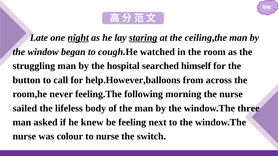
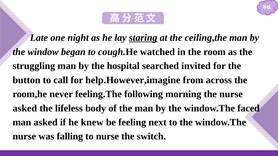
night underline: present -> none (78, 38)
himself: himself -> invited (196, 66)
help.However,balloons: help.However,balloons -> help.However,imagine (133, 80)
sailed: sailed -> asked (25, 108)
three: three -> faced (249, 108)
colour: colour -> falling (70, 137)
